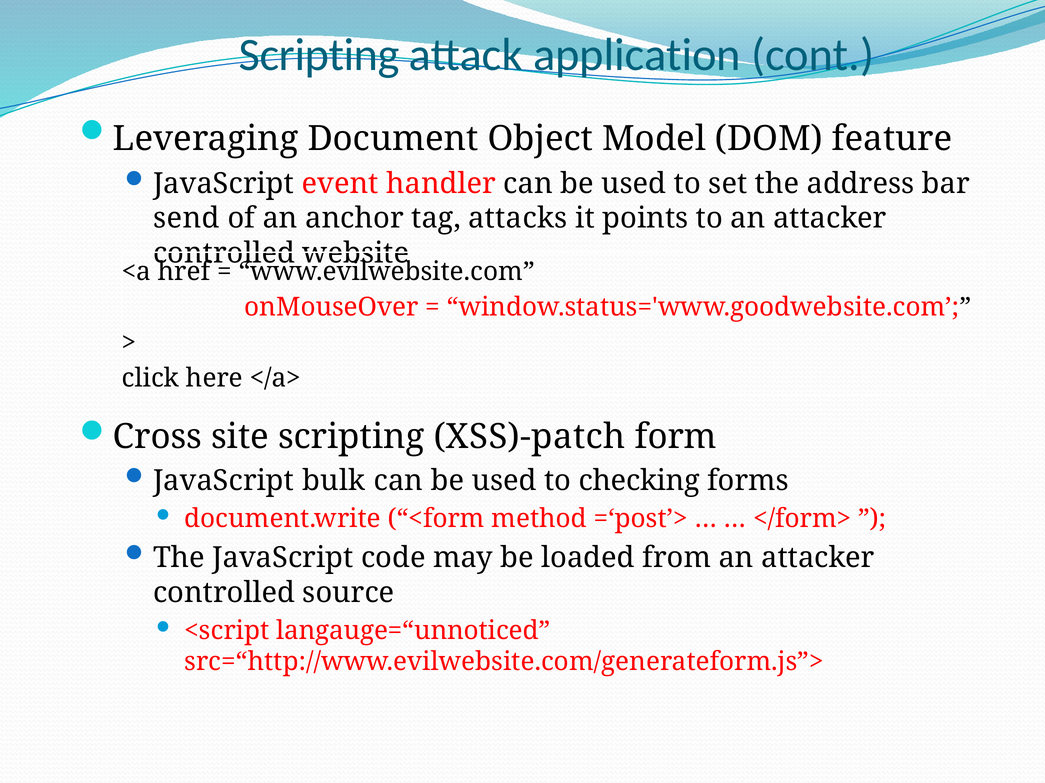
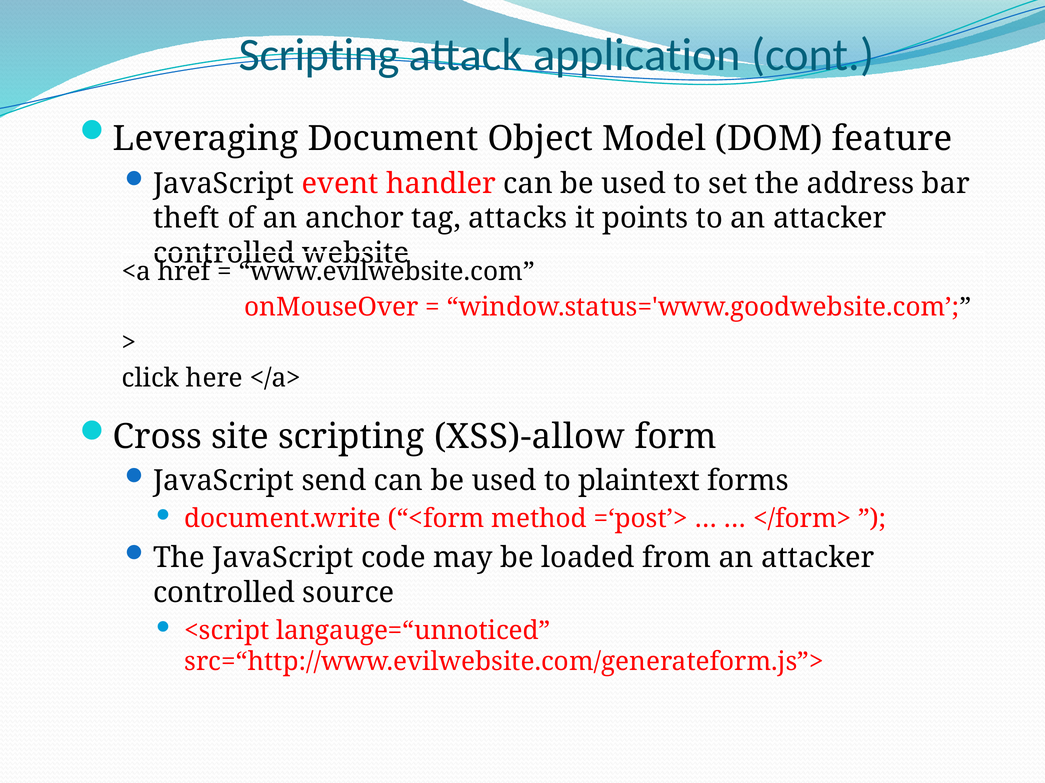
send: send -> theft (186, 219)
XSS)-patch: XSS)-patch -> XSS)-allow (529, 437)
bulk: bulk -> send (334, 481)
checking: checking -> plaintext (639, 481)
